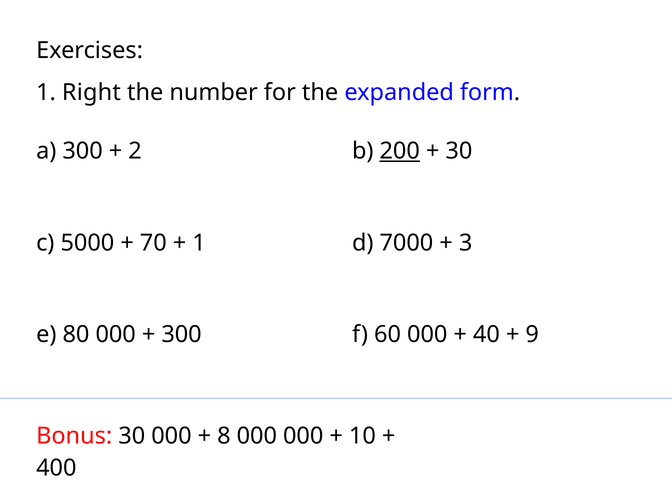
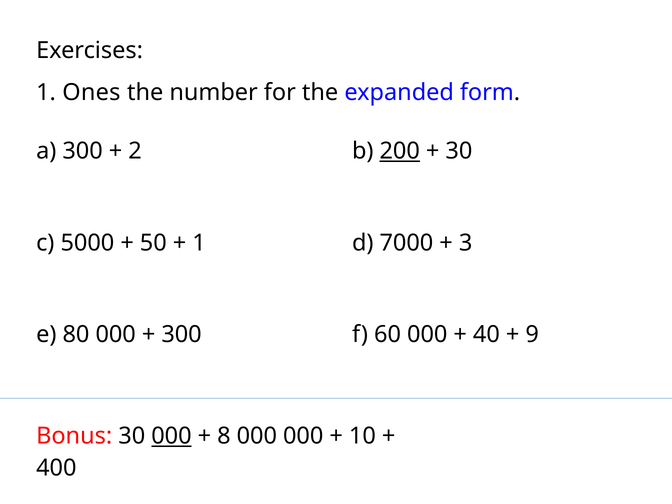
Right: Right -> Ones (91, 93)
70: 70 -> 50 (153, 243)
000 underline: none -> present (171, 436)
